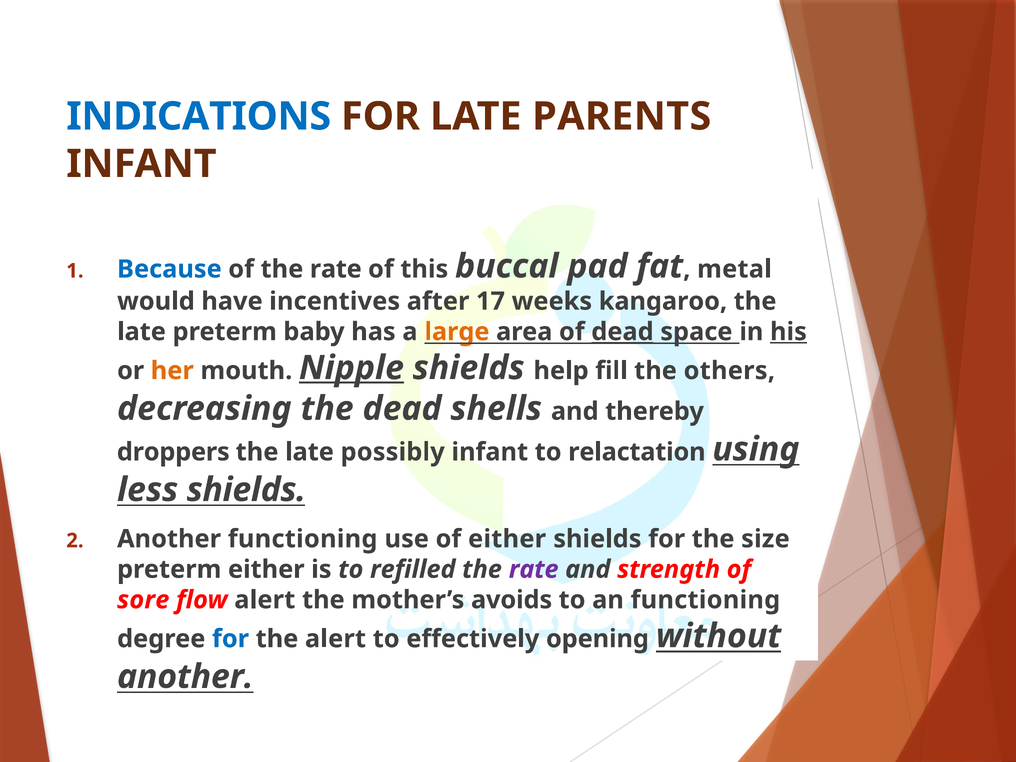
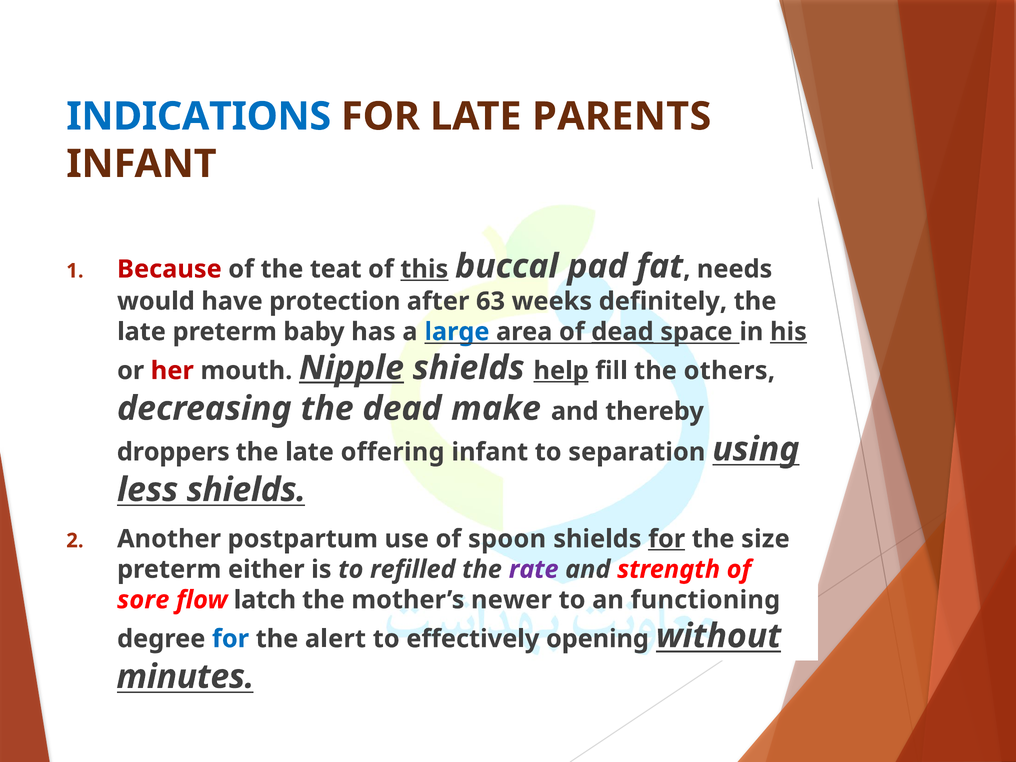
Because colour: blue -> red (169, 269)
of the rate: rate -> teat (336, 269)
this underline: none -> present (424, 269)
metal: metal -> needs (735, 269)
incentives: incentives -> protection (335, 301)
17: 17 -> 63 (491, 301)
kangaroo: kangaroo -> definitely (663, 301)
large colour: orange -> blue (457, 332)
her colour: orange -> red (172, 371)
help underline: none -> present (561, 371)
shells: shells -> make (496, 409)
possibly: possibly -> offering (393, 452)
relactation: relactation -> separation (637, 452)
Another functioning: functioning -> postpartum (303, 539)
of either: either -> spoon (507, 539)
for underline: none -> present (667, 539)
flow alert: alert -> latch (265, 600)
avoids: avoids -> newer (511, 600)
another: another -> minutes (185, 677)
